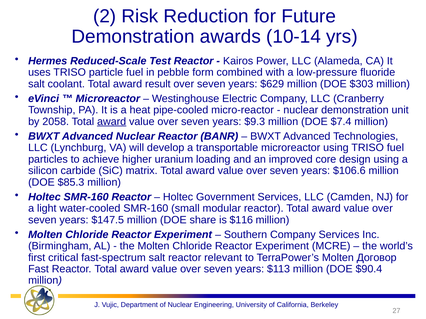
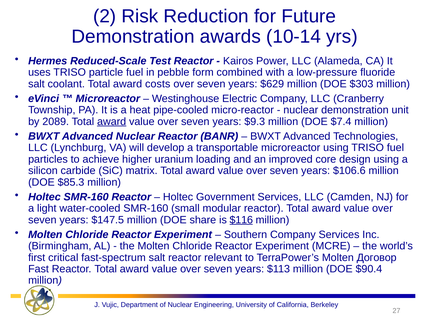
result: result -> costs (158, 84)
2058: 2058 -> 2089 (56, 122)
$116 underline: none -> present (241, 220)
